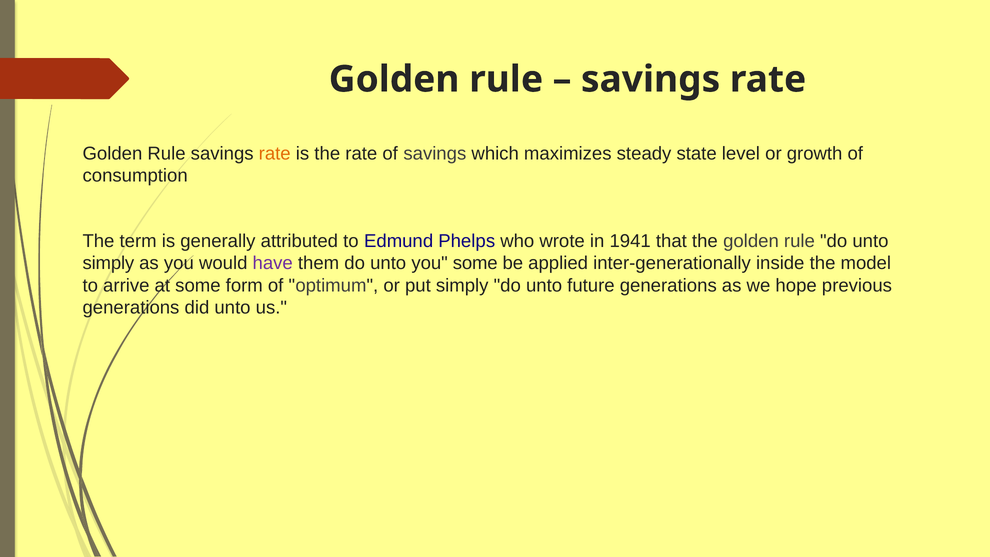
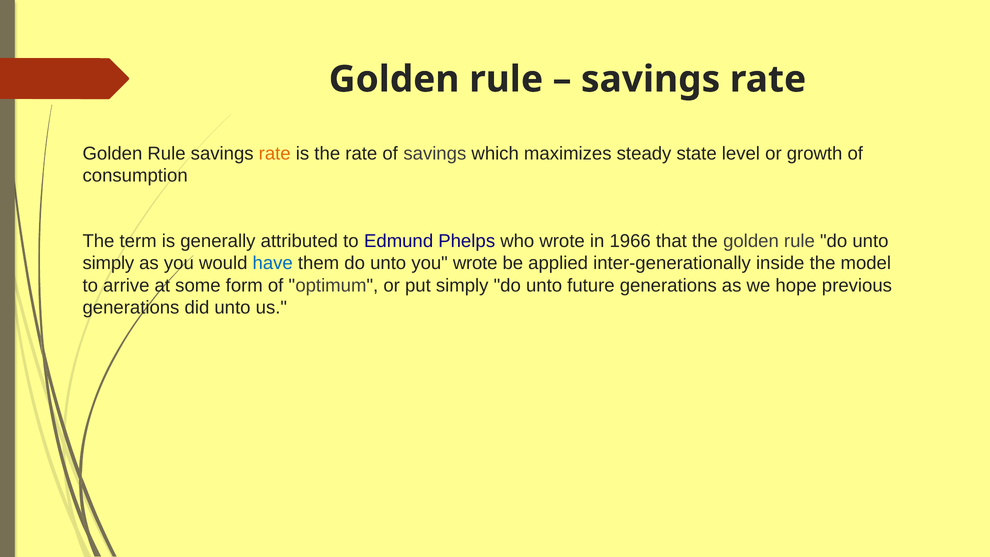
1941: 1941 -> 1966 (630, 241)
have colour: purple -> blue (273, 263)
you some: some -> wrote (475, 263)
